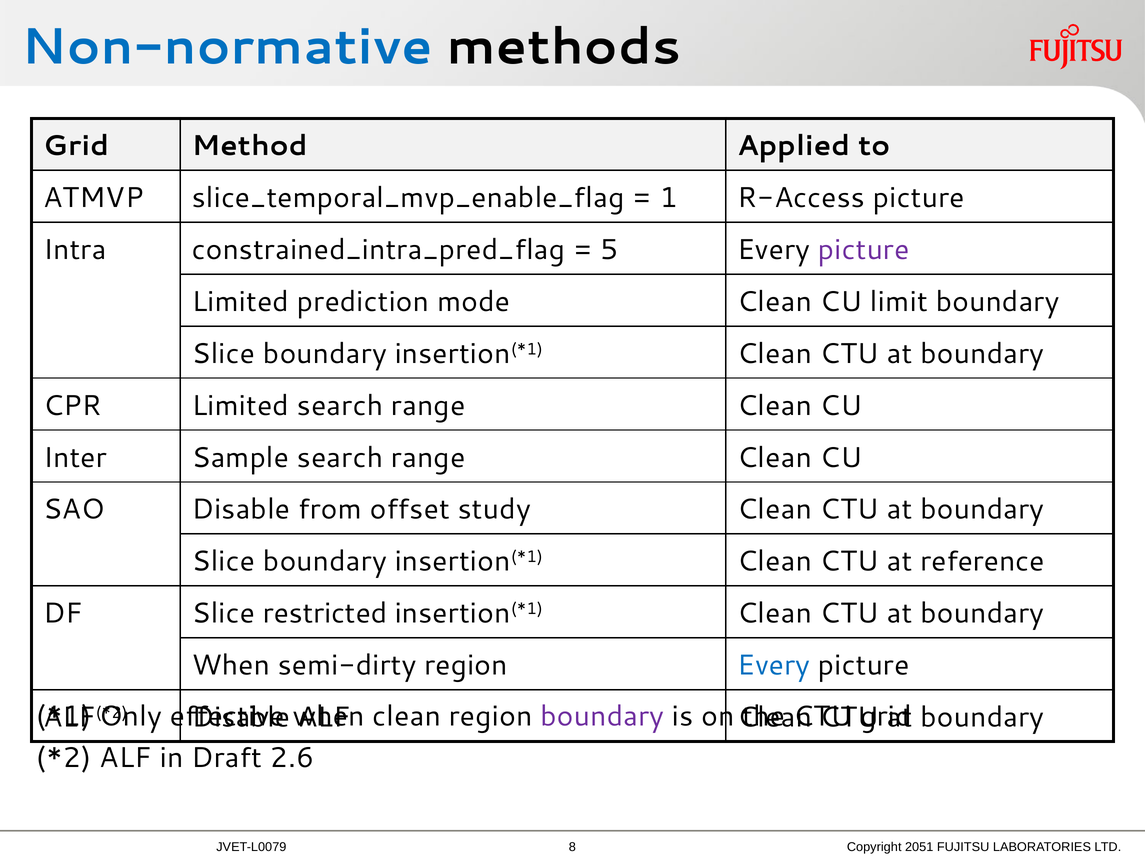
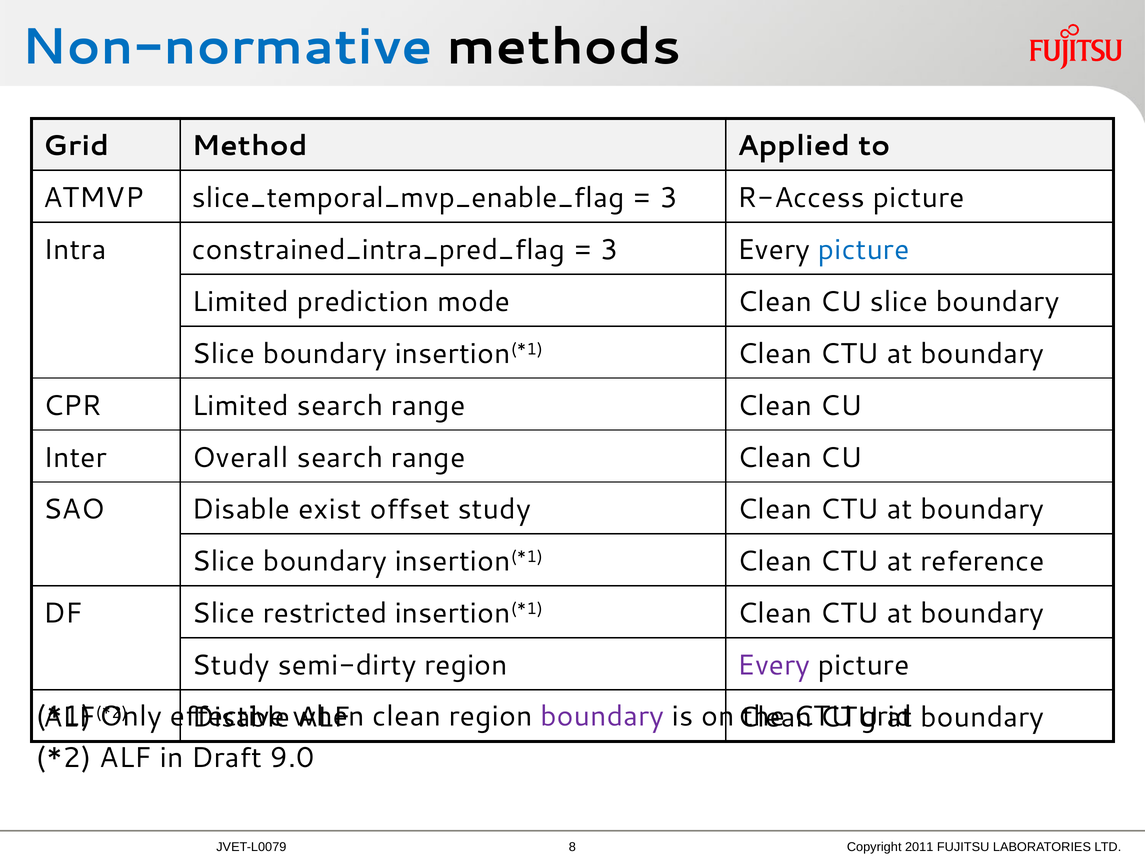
1: 1 -> 3 (669, 198)
5: 5 -> 3 (610, 250)
picture colour: purple -> blue (864, 250)
CU limit: limit -> slice (899, 302)
Sample: Sample -> Overall (240, 457)
from: from -> exist (330, 509)
When: When -> Study (231, 665)
Every colour: blue -> purple (774, 665)
2.6: 2.6 -> 9.0 (292, 757)
2051: 2051 -> 2011 (919, 847)
